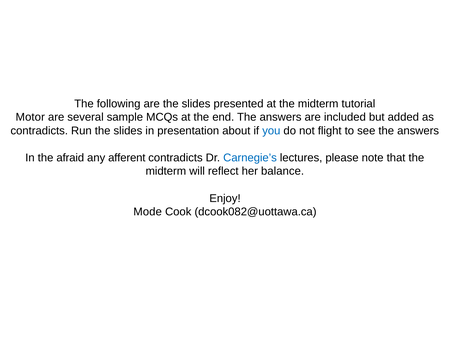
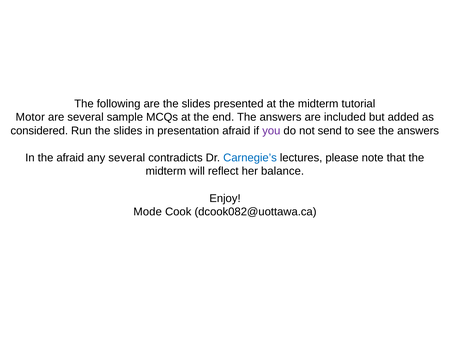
contradicts: contradicts -> considered (39, 130)
presentation about: about -> afraid (236, 130)
you colour: blue -> purple (271, 130)
flight: flight -> send (330, 130)
any afferent: afferent -> several (127, 157)
